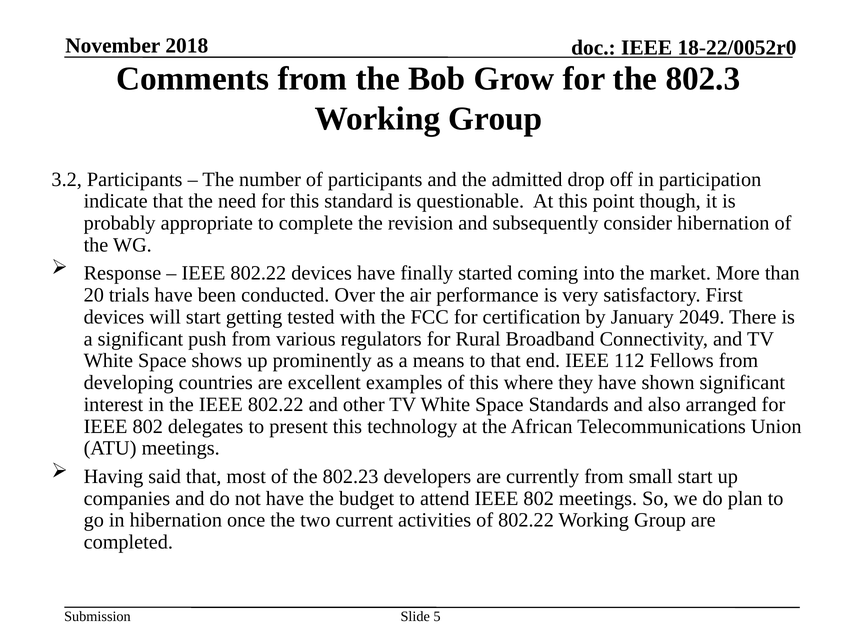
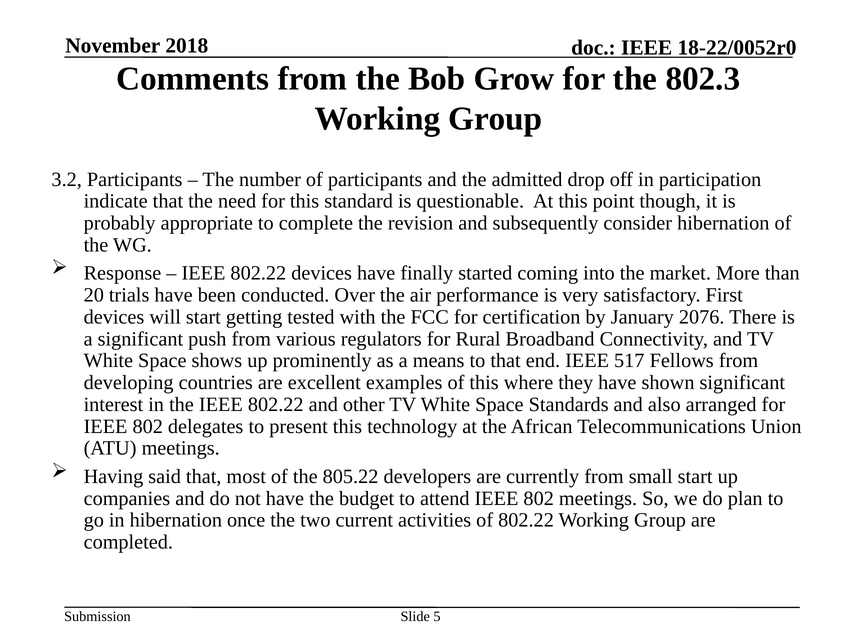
2049: 2049 -> 2076 (702, 317)
112: 112 -> 517 (629, 361)
802.23: 802.23 -> 805.22 (351, 476)
